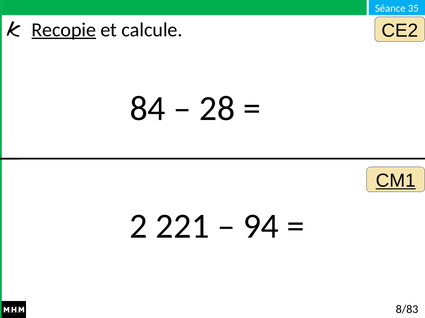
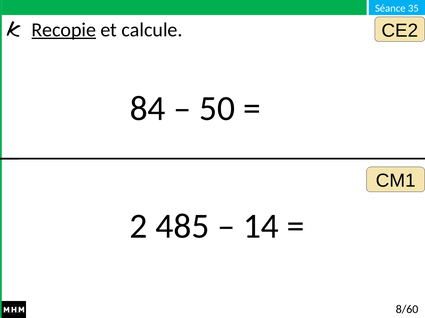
28: 28 -> 50 (217, 109)
CM1 underline: present -> none (396, 181)
221: 221 -> 485 (182, 227)
94: 94 -> 14 (261, 227)
8/83: 8/83 -> 8/60 (407, 310)
